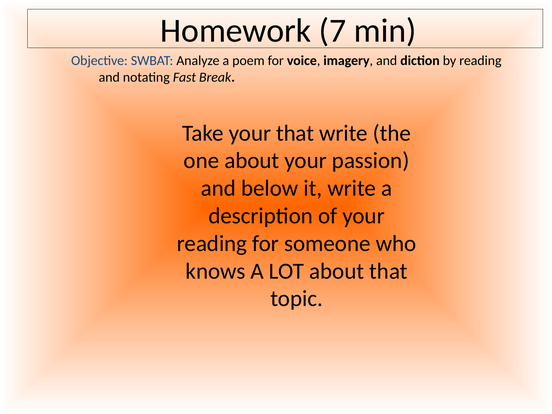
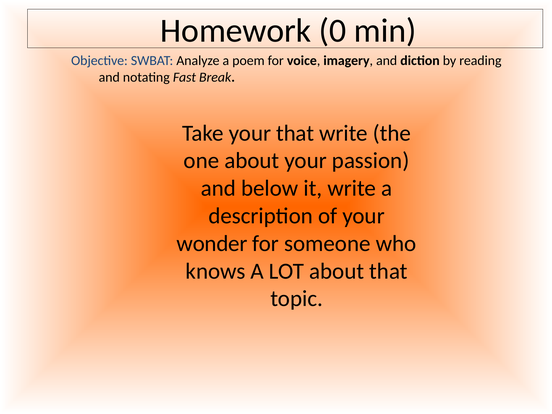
7: 7 -> 0 (332, 31)
reading: reading -> wonder (212, 244)
